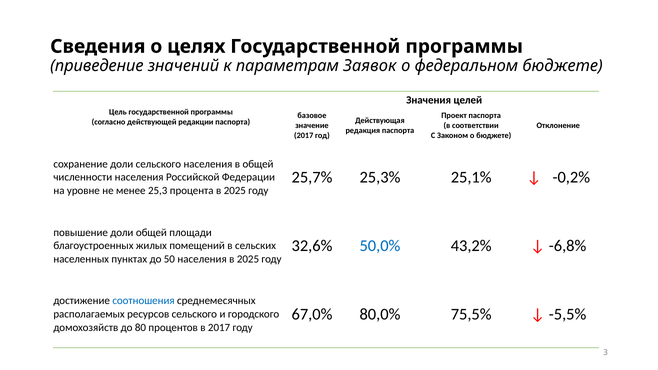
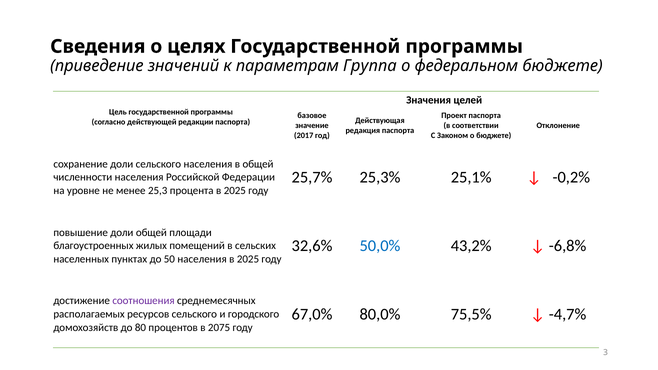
Заявок: Заявок -> Группа (370, 66)
соотношения colour: blue -> purple (143, 301)
-5,5%: -5,5% -> -4,7% (568, 314)
в 2017: 2017 -> 2075 (219, 328)
